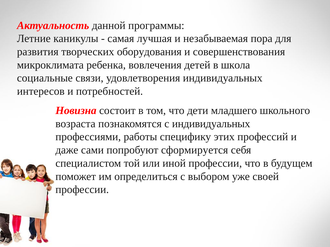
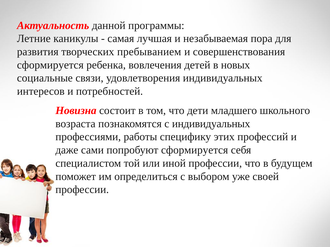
оборудования: оборудования -> пребыванием (149, 52)
микроклимата: микроклимата -> сформируется (50, 65)
школа: школа -> новых (235, 65)
